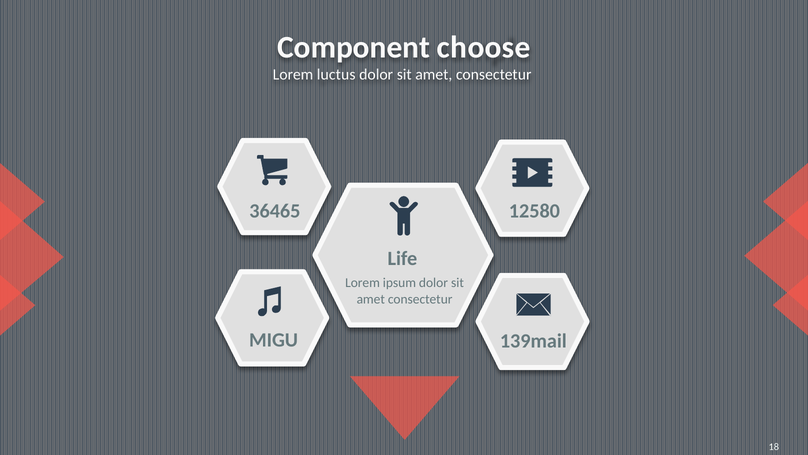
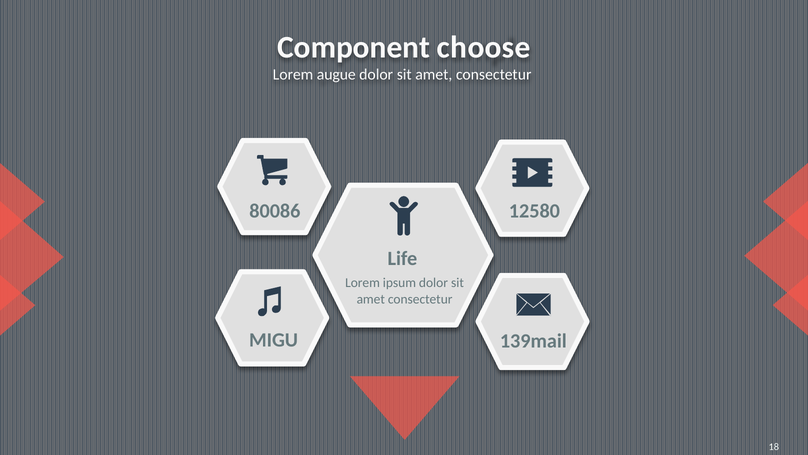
luctus: luctus -> augue (336, 74)
36465: 36465 -> 80086 (275, 211)
